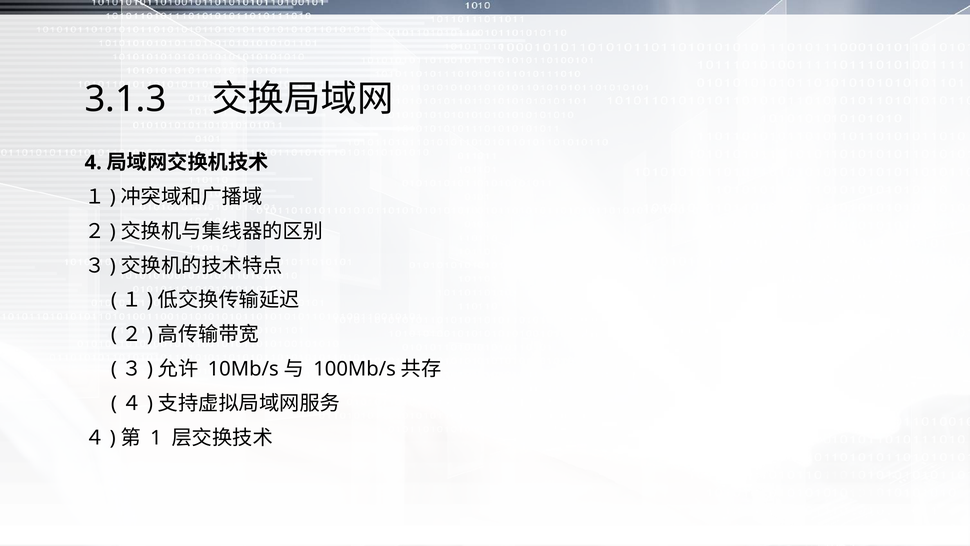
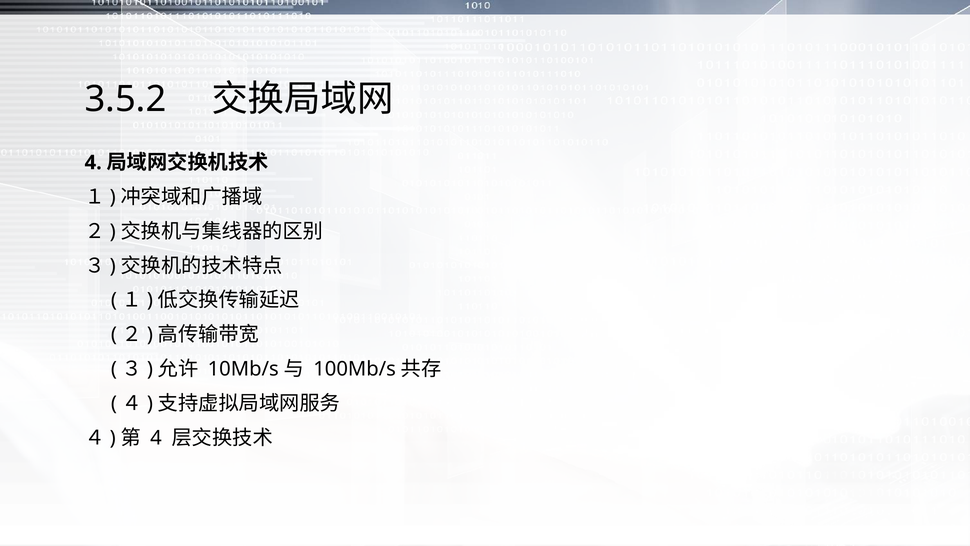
3.1.3: 3.1.3 -> 3.5.2 (126, 99)
1: 1 -> 4 (156, 438)
